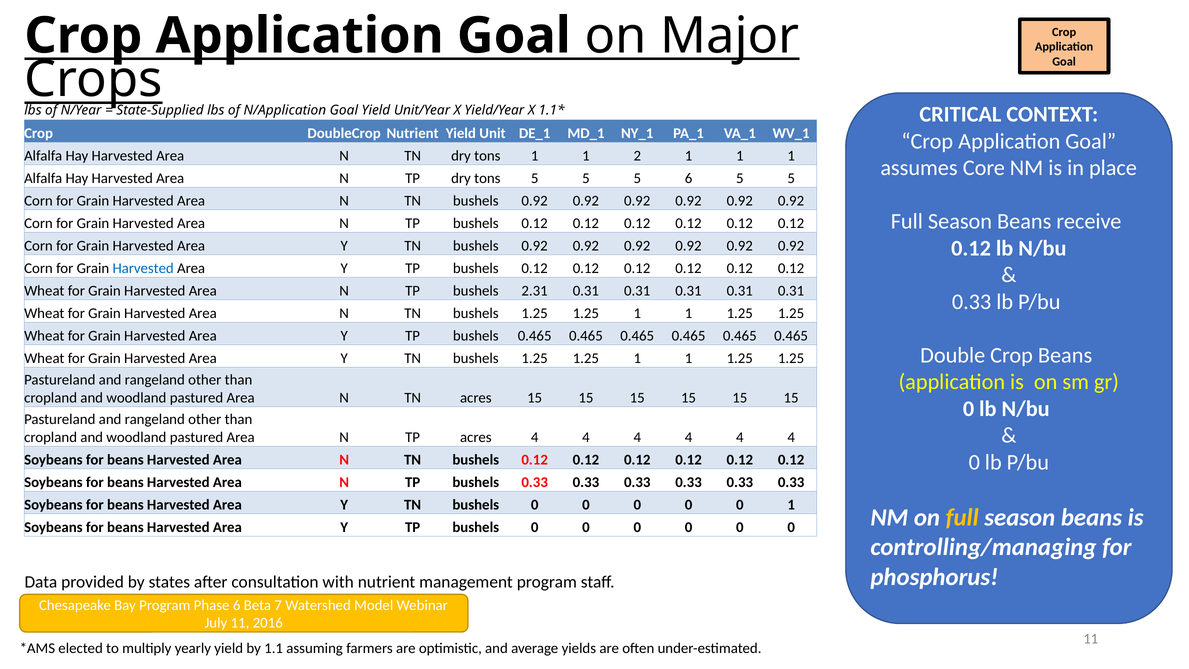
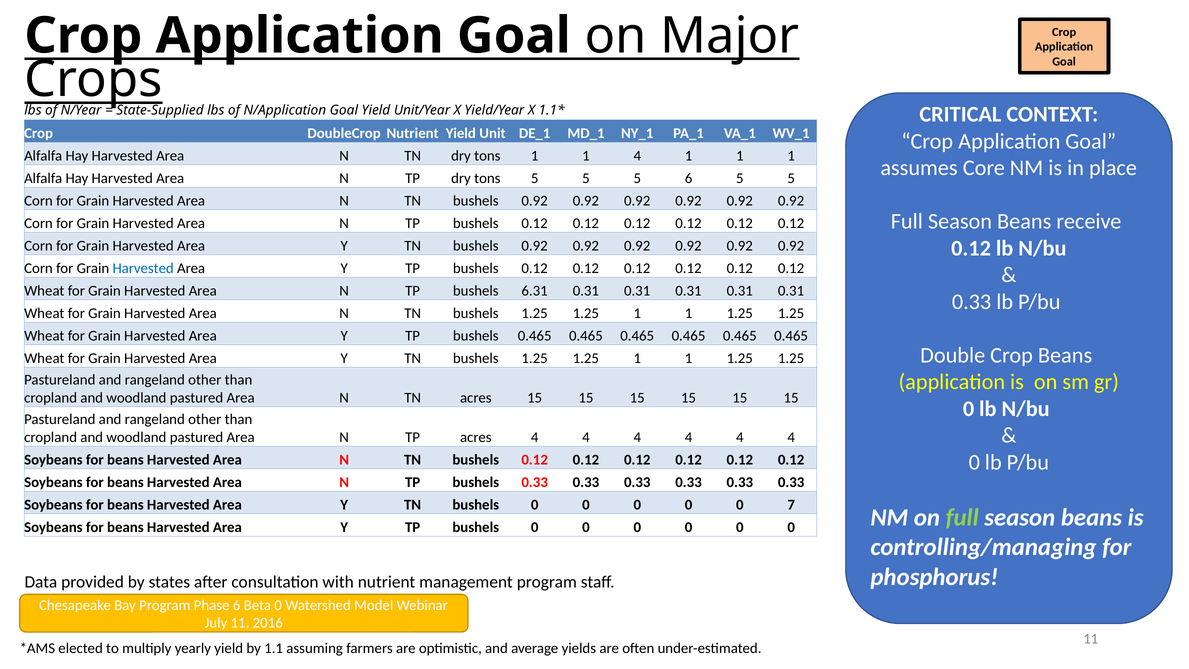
1 2: 2 -> 4 (637, 156)
2.31: 2.31 -> 6.31 (535, 291)
0 1: 1 -> 7 (791, 505)
full colour: yellow -> light green (962, 517)
Beta 7: 7 -> 0 (278, 605)
